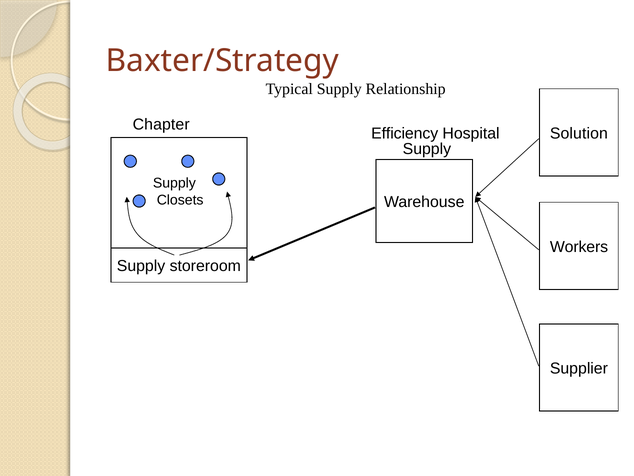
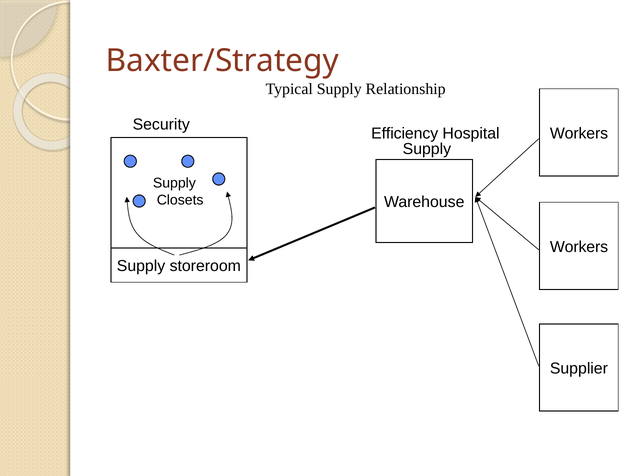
Chapter: Chapter -> Security (161, 124)
Solution: Solution -> Workers (579, 133)
